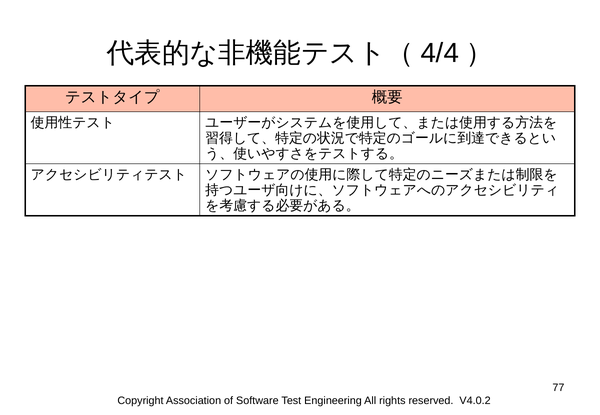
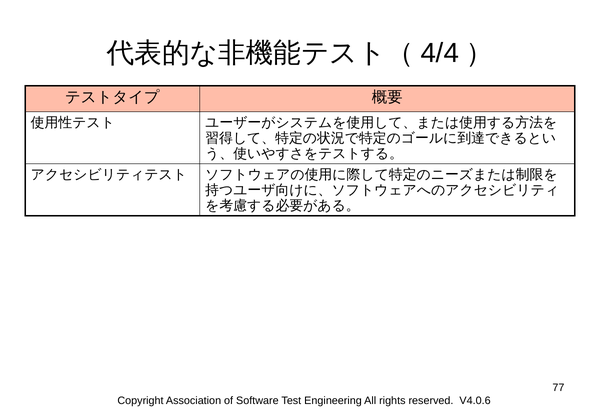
V4.0.2: V4.0.2 -> V4.0.6 (475, 401)
